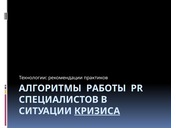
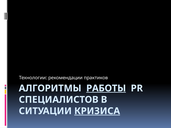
РАБОТЫ underline: none -> present (106, 88)
